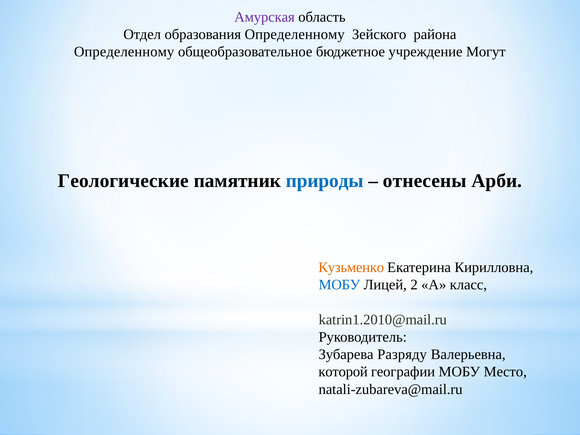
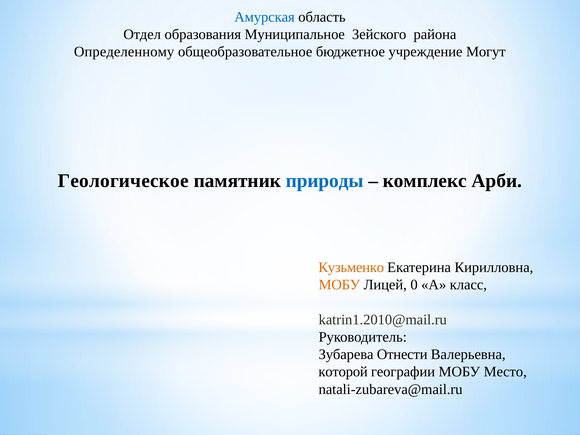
Амурская colour: purple -> blue (264, 17)
образования Определенному: Определенному -> Муниципальное (295, 34)
Геологические: Геологические -> Геологическое (123, 181)
отнесены: отнесены -> комплекс (425, 181)
МОБУ colour: blue -> orange (339, 285)
2: 2 -> 0 (414, 285)
Разряду: Разряду -> Отнести (402, 354)
